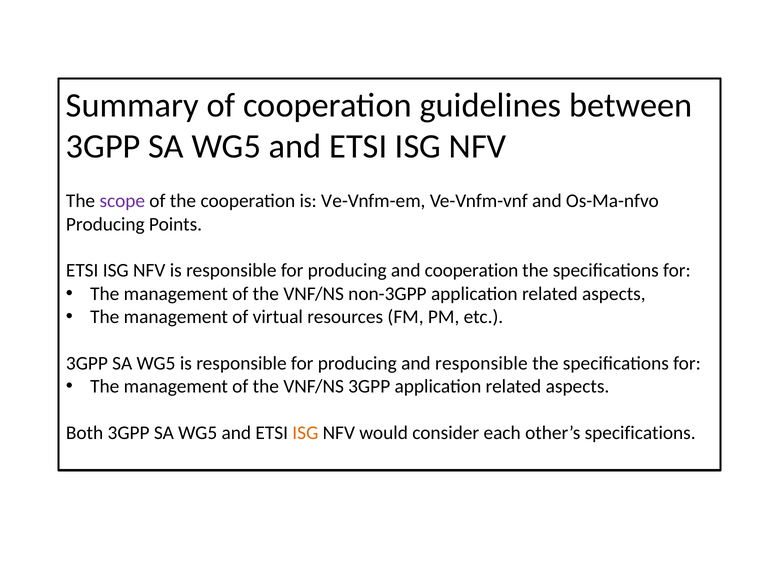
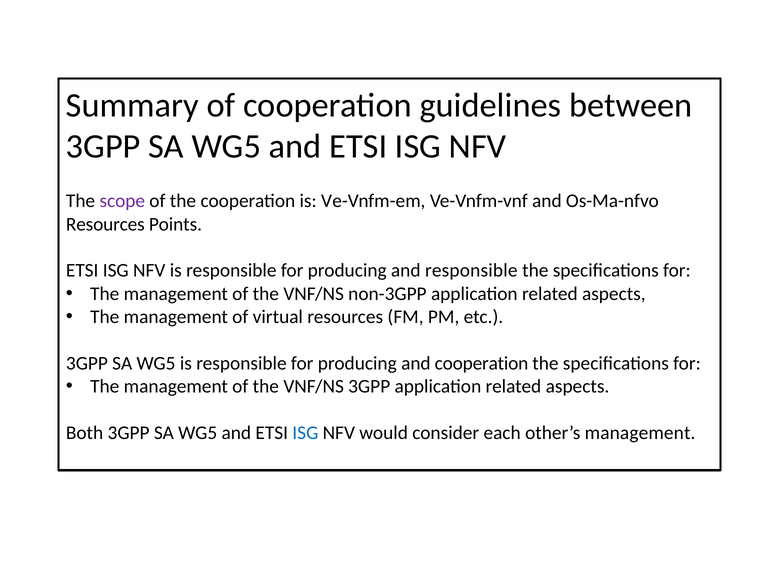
Producing: Producing -> Resources (105, 224)
and cooperation: cooperation -> responsible (471, 271)
and responsible: responsible -> cooperation (482, 364)
ISG colour: orange -> blue (305, 433)
other’s specifications: specifications -> management (640, 433)
